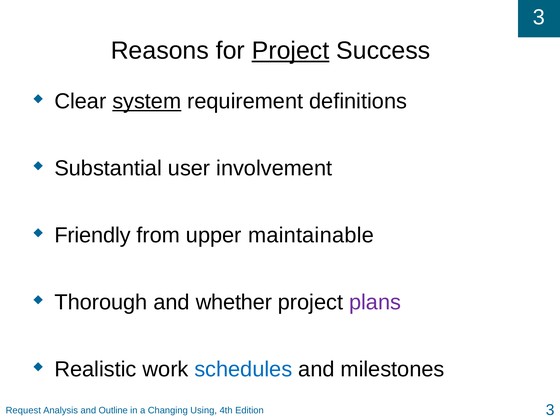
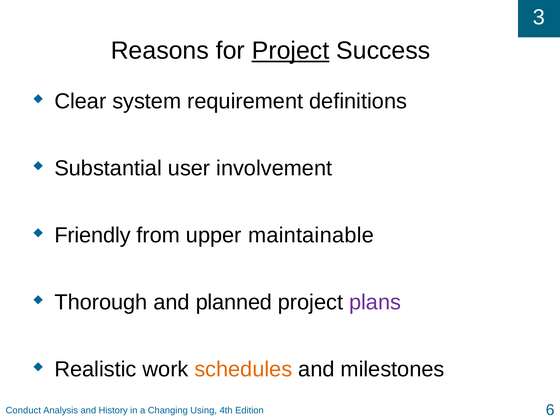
system underline: present -> none (147, 101)
whether: whether -> planned (234, 302)
schedules colour: blue -> orange (243, 369)
Request: Request -> Conduct (23, 410)
Outline: Outline -> History (113, 410)
Edition 3: 3 -> 6 (550, 410)
